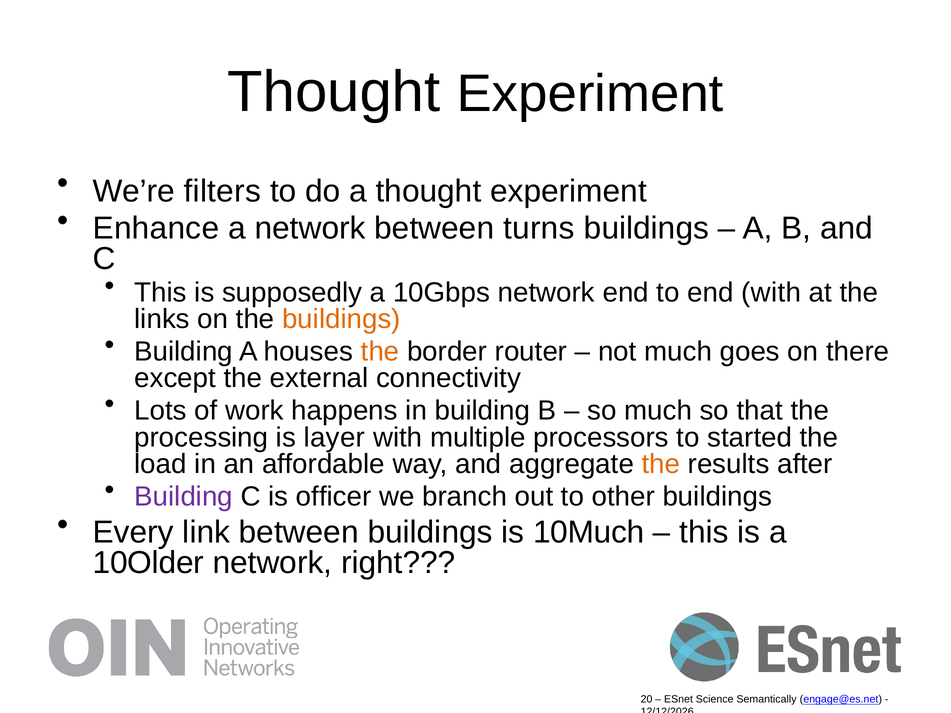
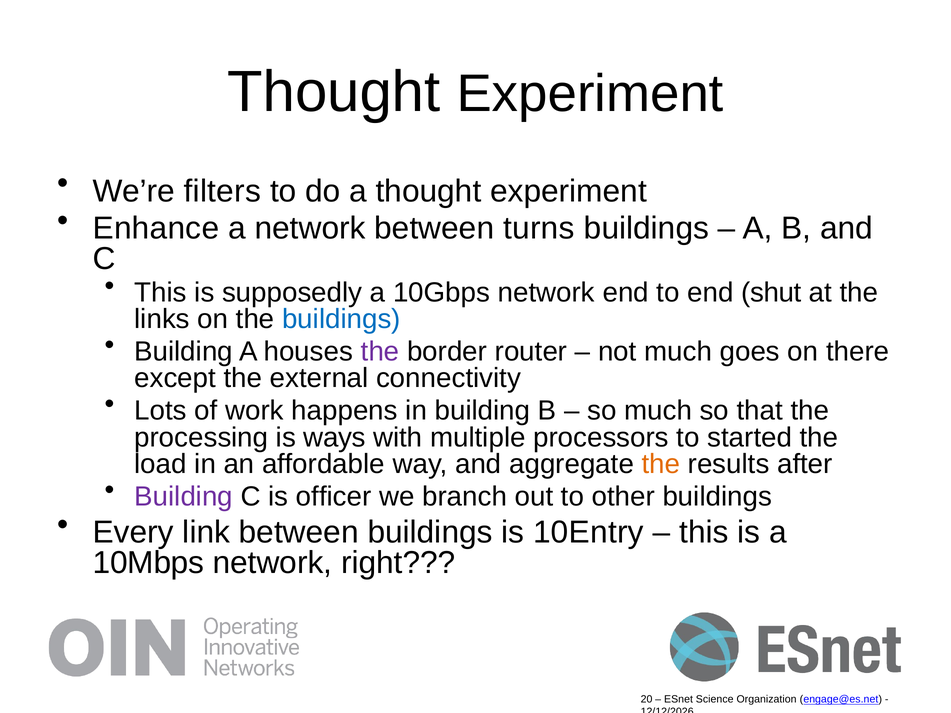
end with: with -> shut (771, 293)
buildings colour: orange -> blue (341, 319)
the colour: orange -> purple (380, 352)
layer: layer -> ways (335, 438)
10Much: 10Much -> 10Entry (588, 533)
10Older: 10Older -> 10Mbps (148, 563)
Semantically: Semantically -> Organization (767, 700)
